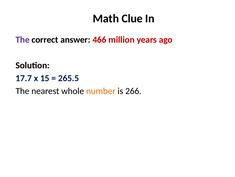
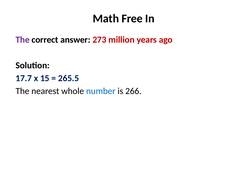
Clue: Clue -> Free (132, 18)
466: 466 -> 273 (99, 40)
number colour: orange -> blue (101, 91)
